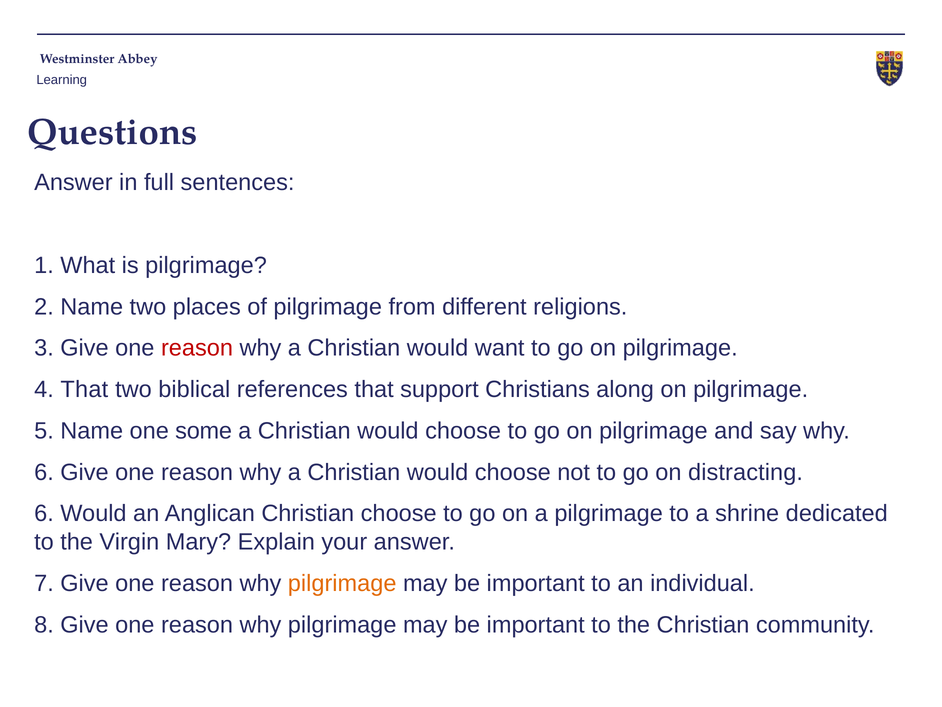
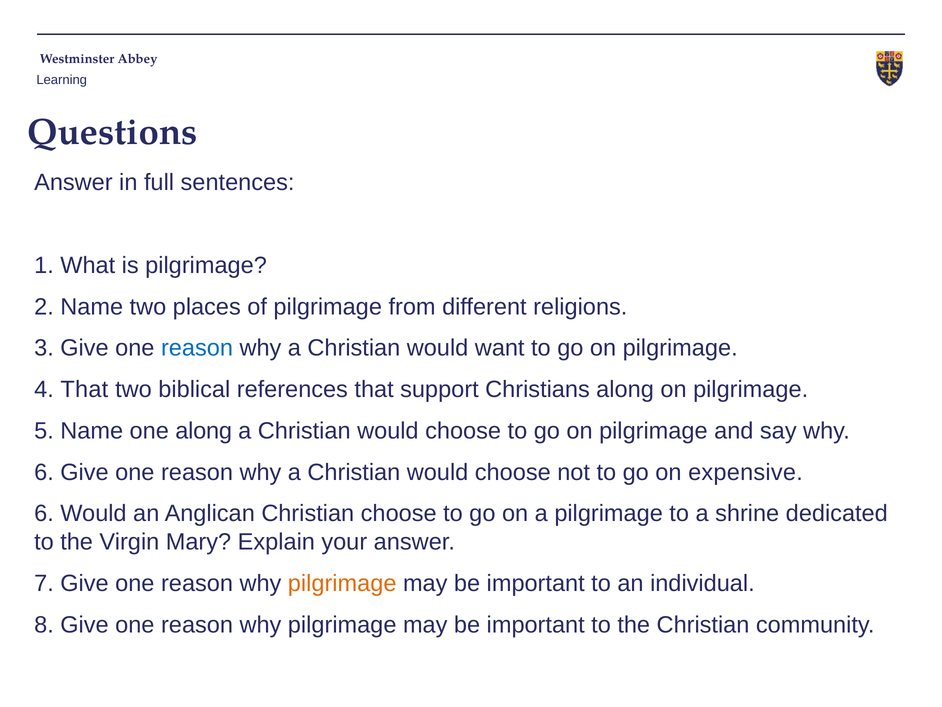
reason colour: red -> blue (197, 348)
one some: some -> along (204, 431)
distracting: distracting -> expensive (745, 472)
